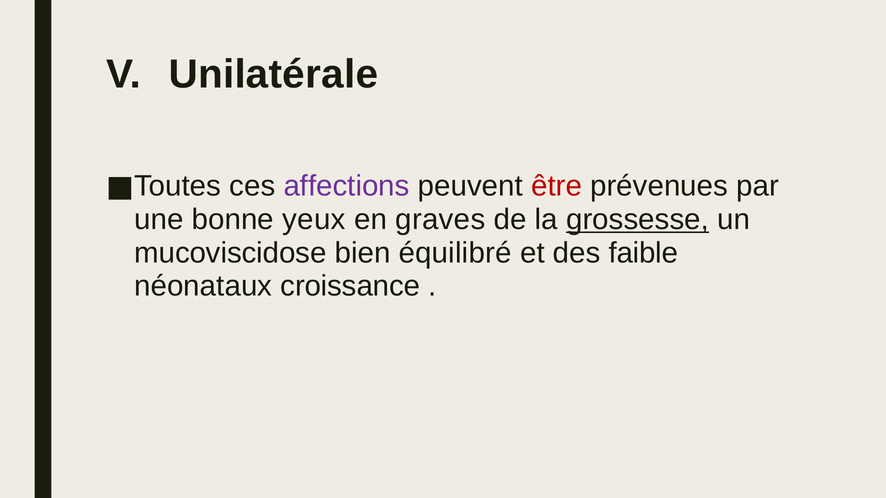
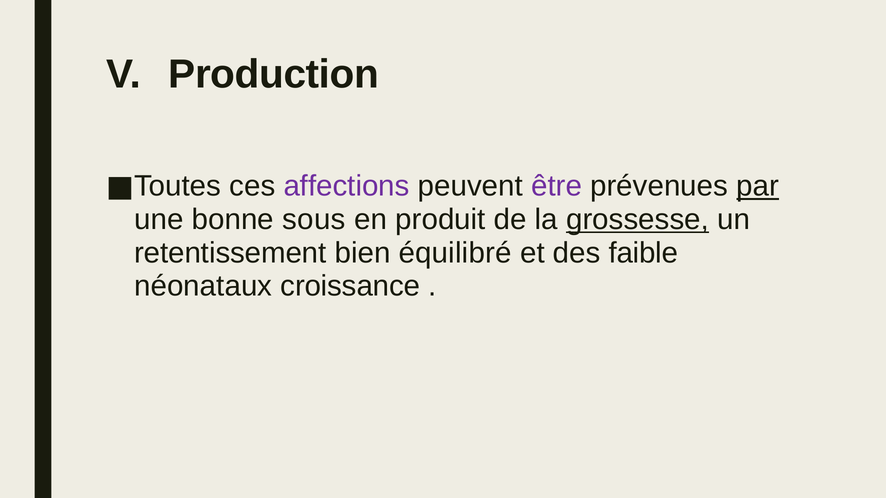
Unilatérale: Unilatérale -> Production (274, 74)
être colour: red -> purple (557, 186)
par underline: none -> present (758, 186)
yeux: yeux -> sous (314, 220)
graves: graves -> produit (440, 220)
mucoviscidose: mucoviscidose -> retentissement (230, 253)
